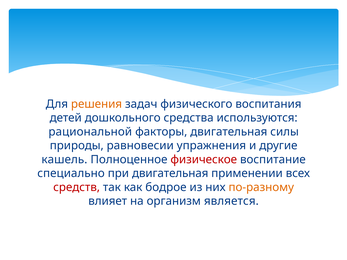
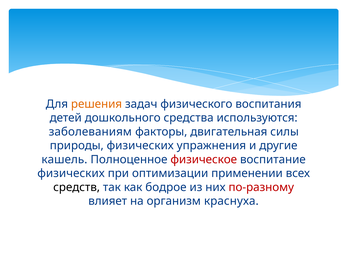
рациональной: рациональной -> заболеваниям (90, 132)
природы равновесии: равновесии -> физических (140, 146)
специально: специально -> физических (71, 173)
при двигательная: двигательная -> оптимизации (170, 173)
средств colour: red -> black (77, 187)
по-разному colour: orange -> red (261, 187)
является: является -> краснуха (231, 201)
